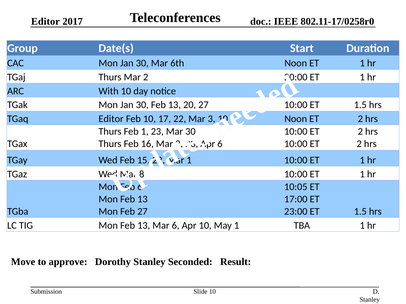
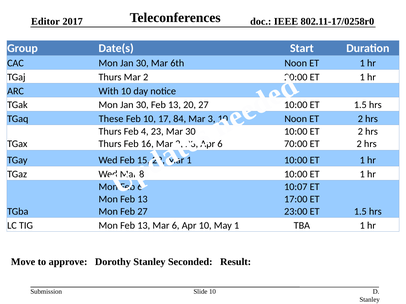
TGaq Editor: Editor -> These (111, 119)
17 22: 22 -> 84 (180, 119)
Feb 1: 1 -> 4 (145, 132)
10:00: 10:00 -> 70:00 (296, 144)
10:05: 10:05 -> 10:07 (296, 187)
